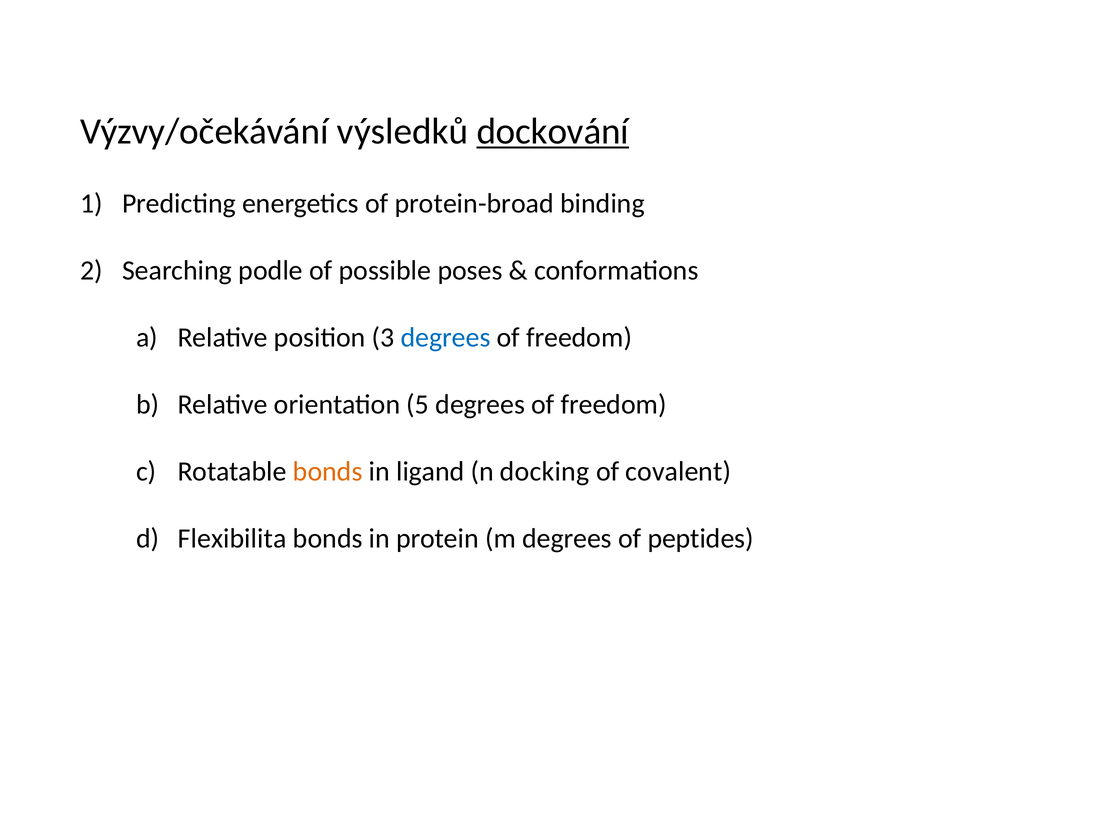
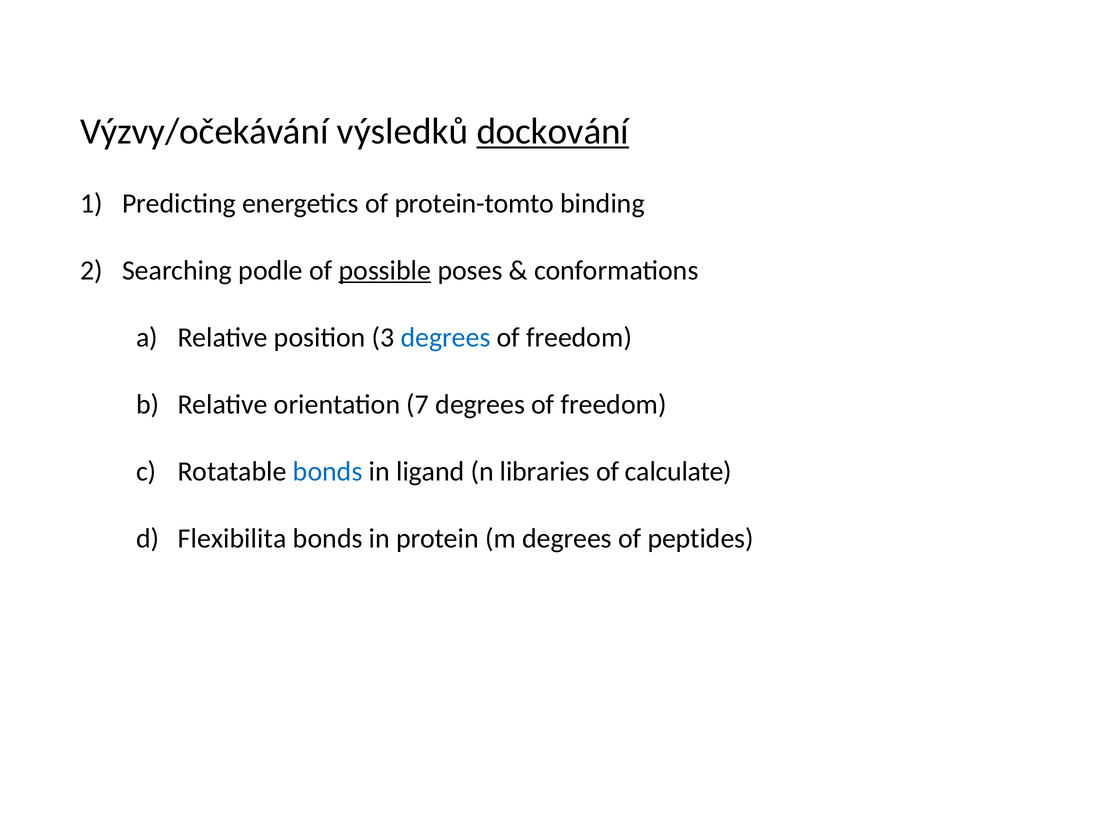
protein-broad: protein-broad -> protein-tomto (474, 203)
possible underline: none -> present (385, 270)
5: 5 -> 7 (418, 404)
bonds colour: orange -> blue (328, 471)
docking: docking -> libraries (545, 471)
covalent: covalent -> calculate (678, 471)
